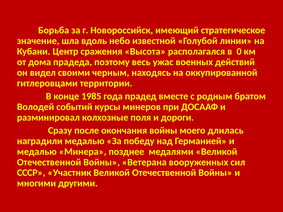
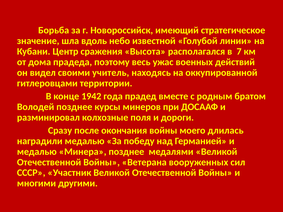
0: 0 -> 7 (239, 51)
черным: черным -> учитель (111, 73)
1985: 1985 -> 1942 (91, 96)
Володей событий: событий -> позднее (74, 107)
